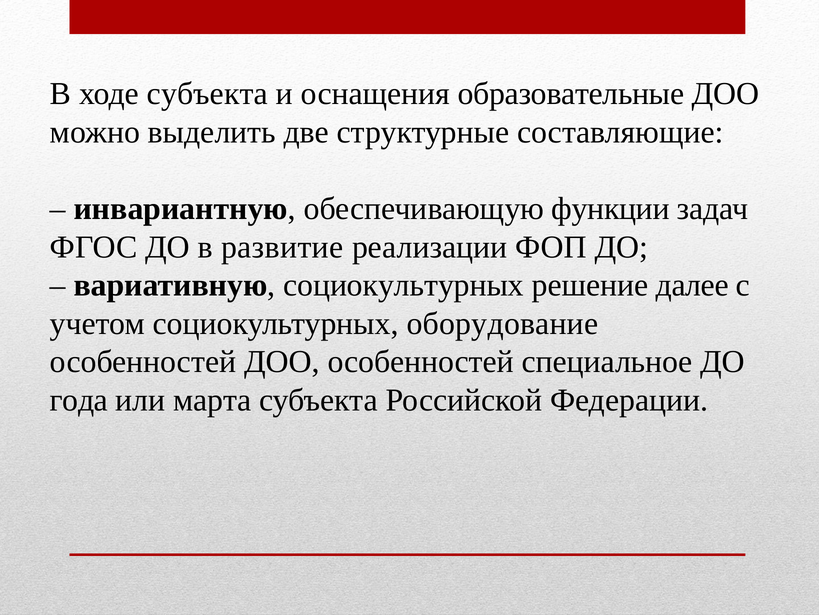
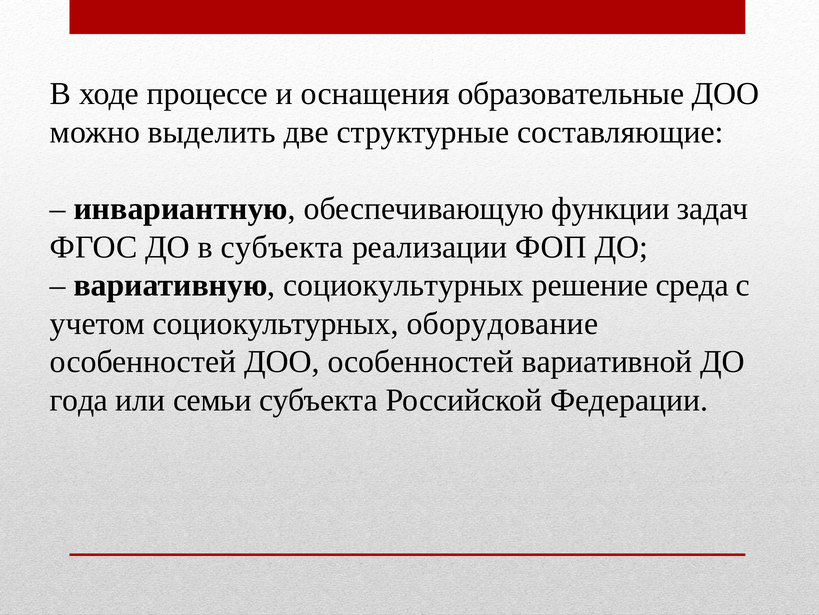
ходе субъекта: субъекта -> процессе (208, 94)
в развитие: развитие -> субъекта (282, 247)
далее: далее -> среда (692, 285)
специальное: специальное -> вариативной (607, 362)
марта: марта -> семьи (212, 400)
